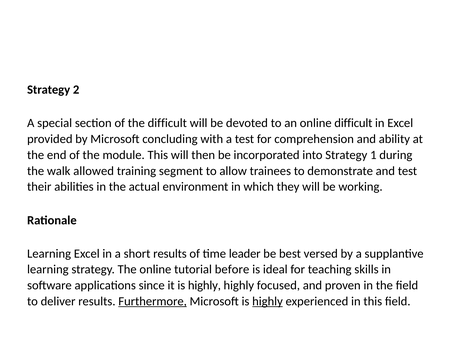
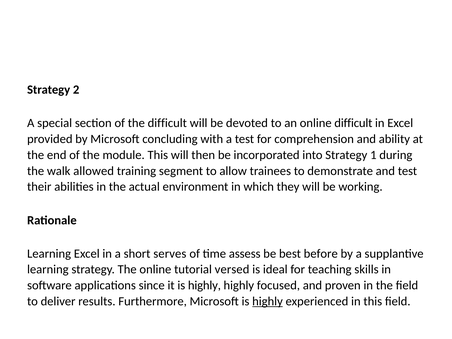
short results: results -> serves (170, 254)
leader: leader -> assess (245, 254)
versed: versed -> before (321, 254)
before: before -> versed (232, 270)
Furthermore underline: present -> none (153, 301)
